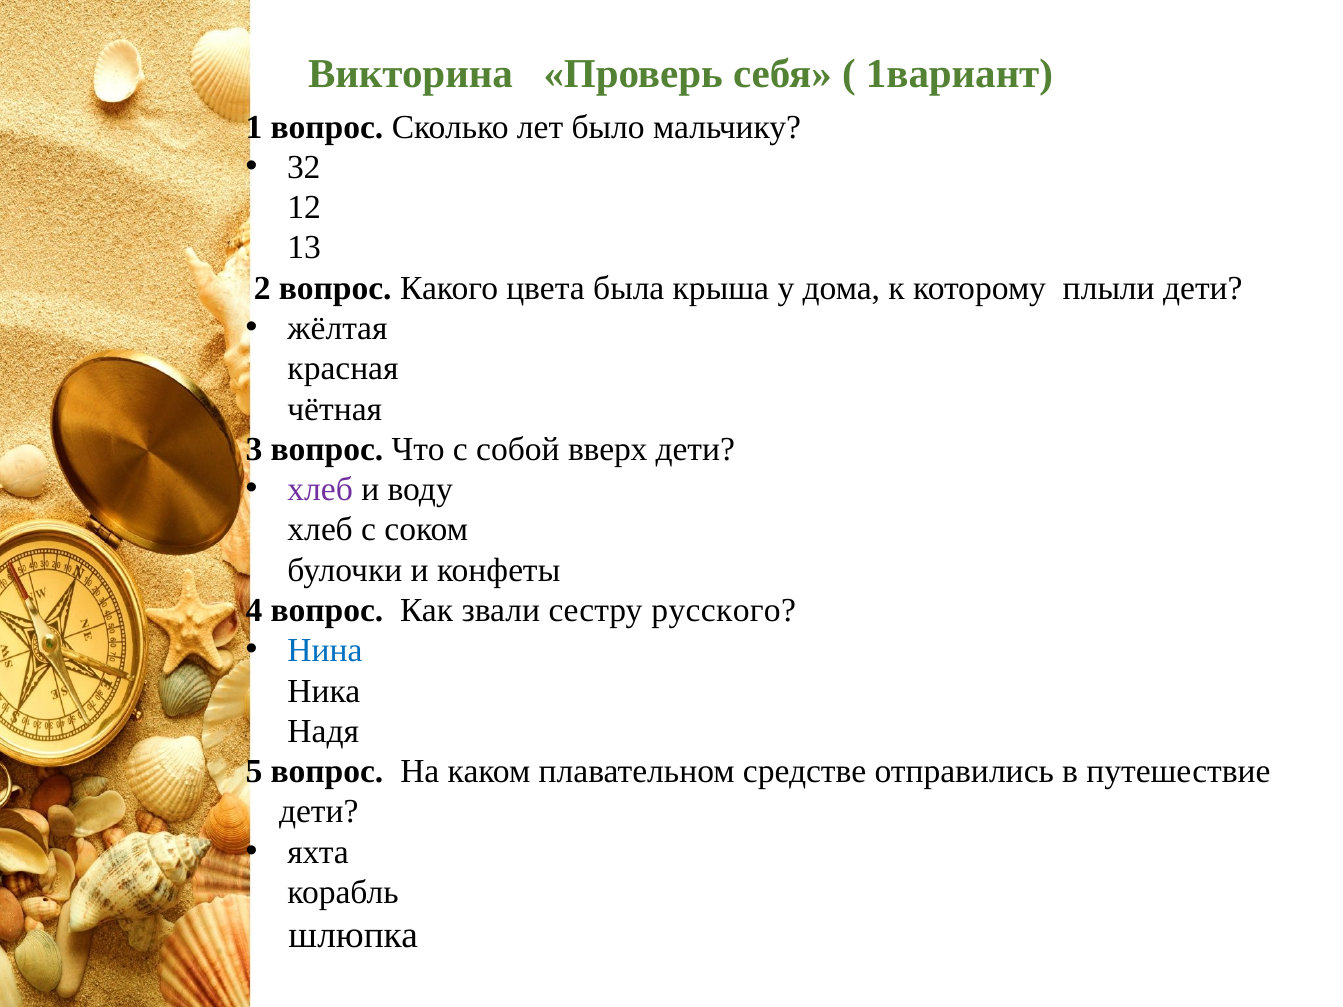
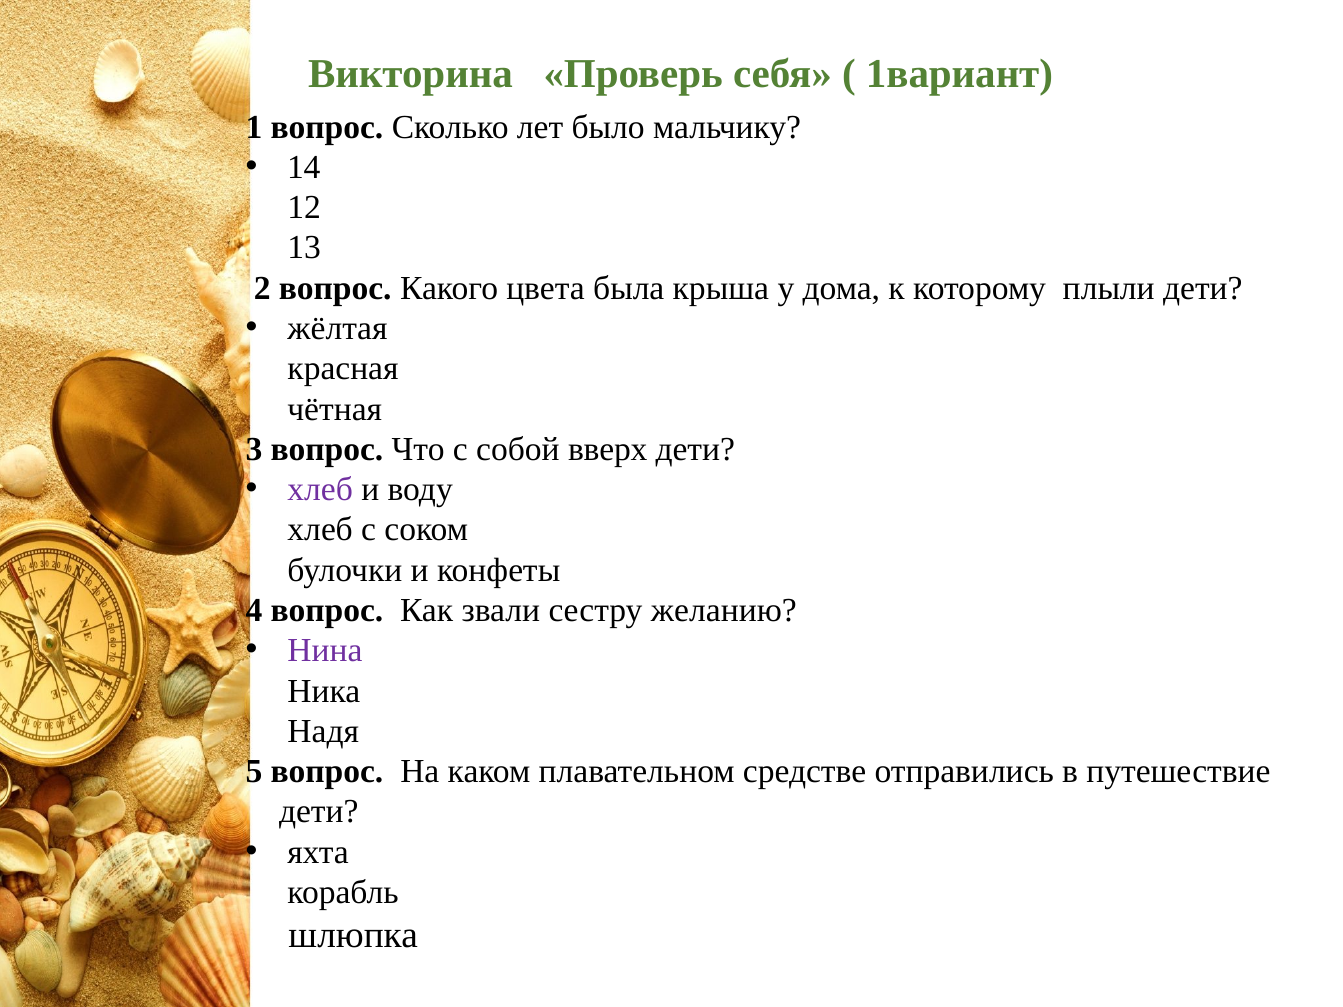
32: 32 -> 14 (304, 167)
русского: русского -> желанию (724, 611)
Нина colour: blue -> purple (325, 651)
